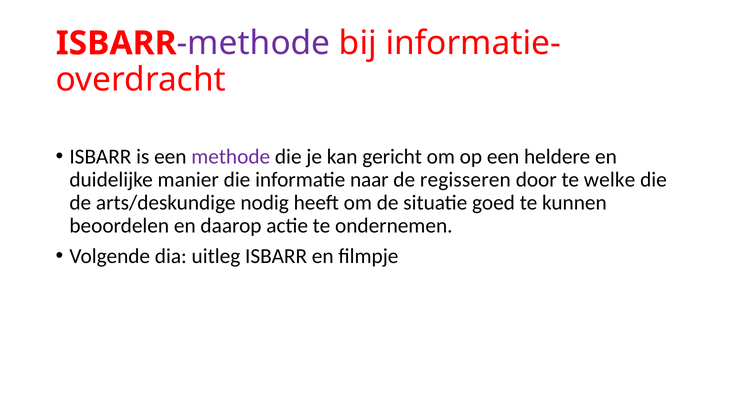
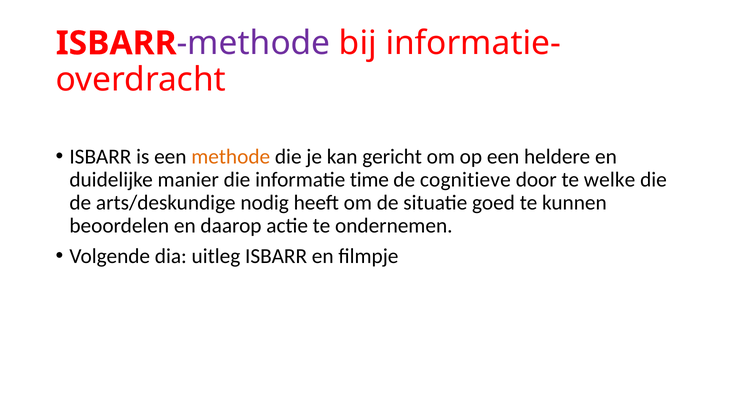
methode colour: purple -> orange (231, 157)
naar: naar -> time (369, 180)
regisseren: regisseren -> cognitieve (465, 180)
